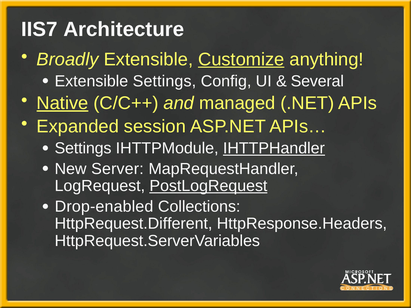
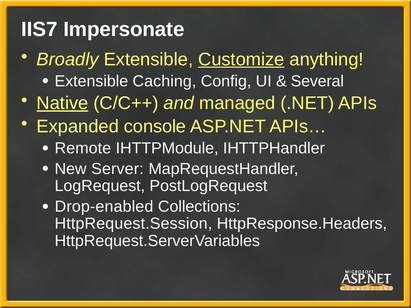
Architecture: Architecture -> Impersonate (124, 29)
Extensible Settings: Settings -> Caching (164, 81)
session: session -> console (155, 127)
Settings: Settings -> Remote (83, 148)
IHTTPHandler underline: present -> none (274, 148)
PostLogRequest underline: present -> none (208, 186)
HttpRequest.Different: HttpRequest.Different -> HttpRequest.Session (133, 224)
